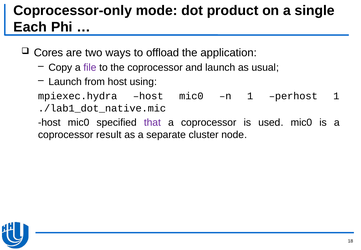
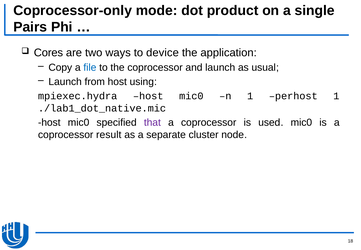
Each: Each -> Pairs (30, 27)
offload: offload -> device (162, 53)
file colour: purple -> blue (90, 67)
